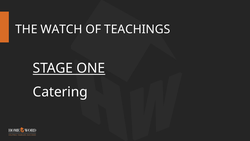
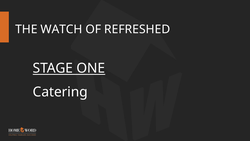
TEACHINGS: TEACHINGS -> REFRESHED (137, 29)
